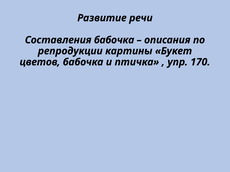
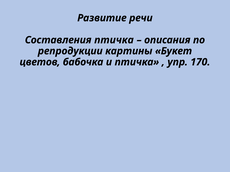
Составления бабочка: бабочка -> птичка (114, 40)
